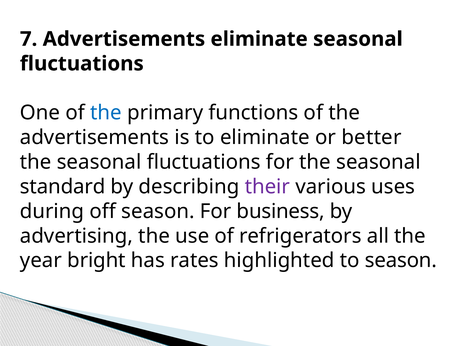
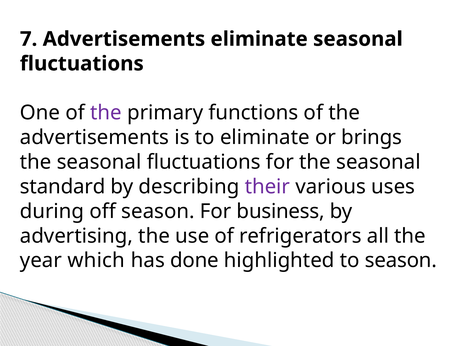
the colour: blue -> purple (106, 113)
better: better -> brings (372, 137)
bright: bright -> which (96, 260)
rates: rates -> done (194, 260)
